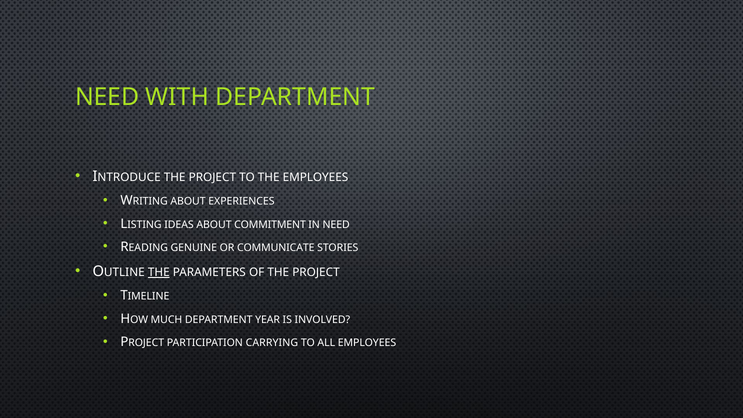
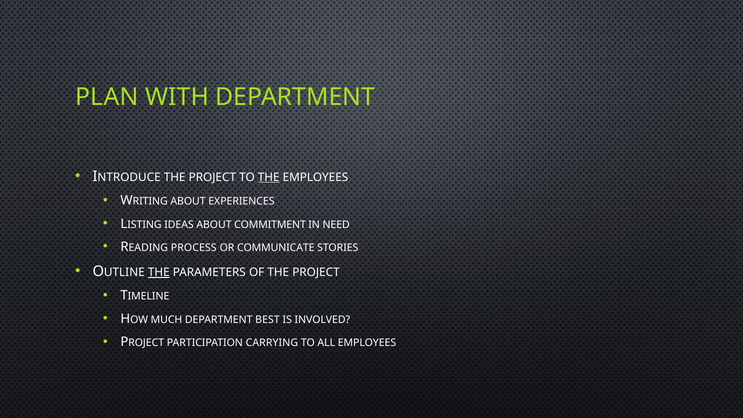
NEED: NEED -> PLAN (107, 97)
THE underline: none -> present (269, 177)
GENUINE: GENUINE -> PROCESS (194, 248)
YEAR: YEAR -> BEST (268, 320)
